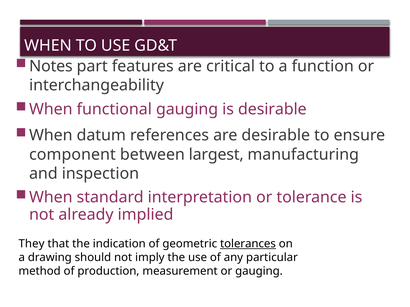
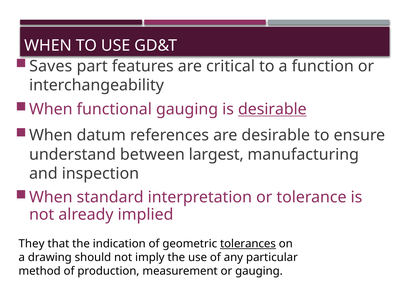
Notes: Notes -> Saves (51, 66)
desirable underline: none -> present (272, 109)
component: component -> understand (73, 155)
